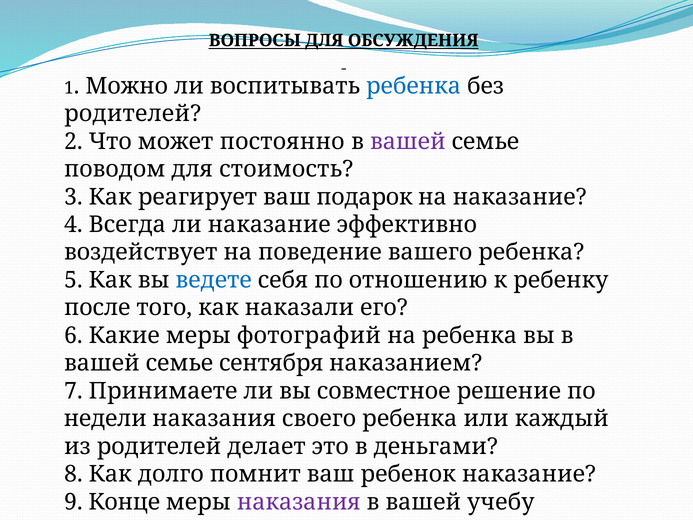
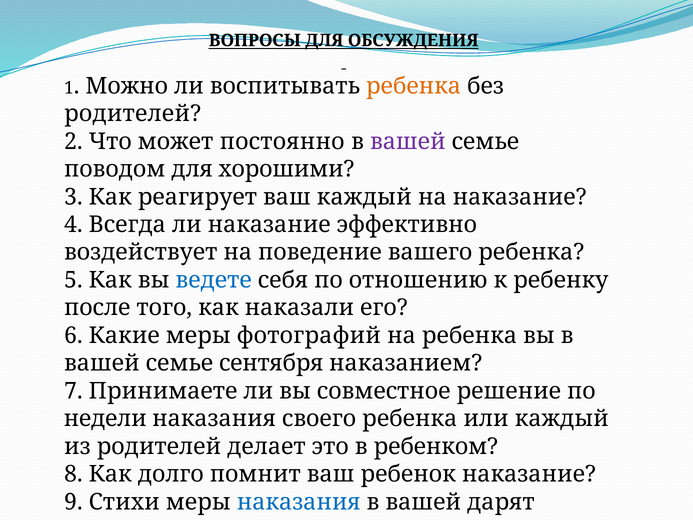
ребенка colour: blue -> orange (413, 86)
стоимость: стоимость -> хорошими (286, 169)
ваш подарок: подарок -> каждый (364, 197)
деньгами: деньгами -> ребенком (436, 446)
Конце: Конце -> Стихи (124, 502)
наказания colour: purple -> blue (299, 502)
учебу: учебу -> дарят (501, 502)
